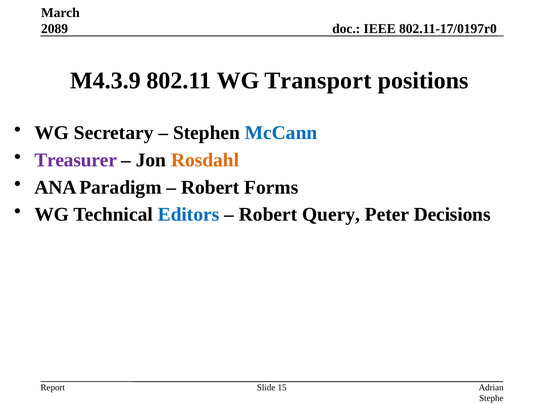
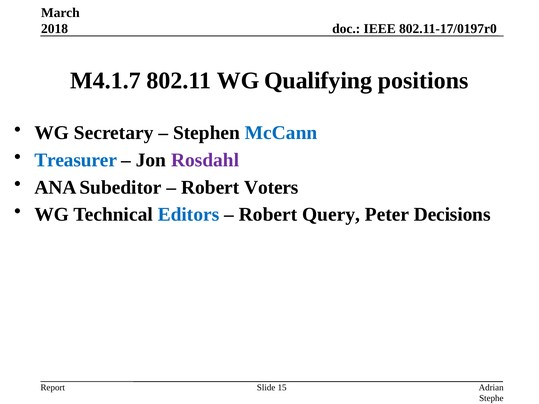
2089: 2089 -> 2018 (55, 29)
M4.3.9: M4.3.9 -> M4.1.7 (105, 81)
Transport: Transport -> Qualifying (318, 81)
Treasurer colour: purple -> blue (76, 160)
Rosdahl colour: orange -> purple (205, 160)
Paradigm: Paradigm -> Subeditor (120, 187)
Forms: Forms -> Voters (271, 187)
